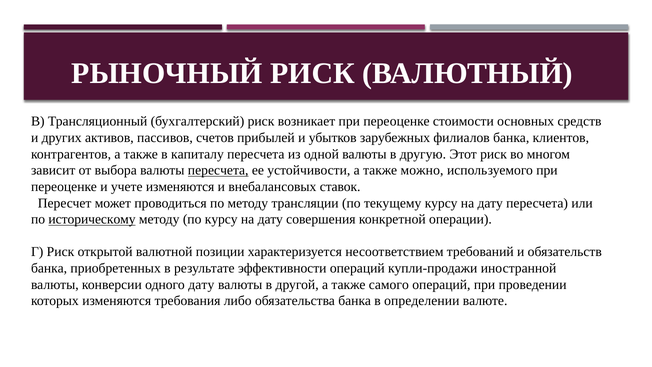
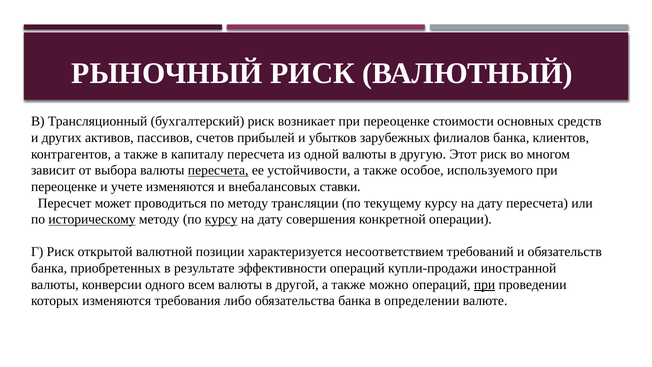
можно: можно -> особое (422, 170)
ставок: ставок -> ставки (340, 187)
курсу underline: none -> present (221, 219)
одного дату: дату -> всем (201, 284)
самого: самого -> можно (389, 284)
при underline: none -> present (485, 284)
